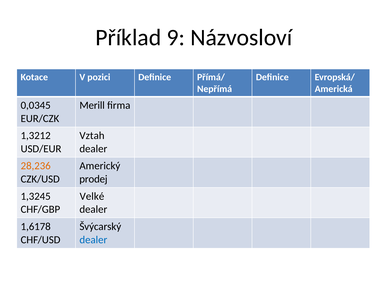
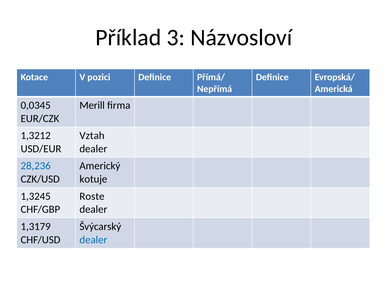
9: 9 -> 3 (176, 38)
28,236 colour: orange -> blue (36, 166)
prodej: prodej -> kotuje (93, 179)
Velké: Velké -> Roste (92, 196)
1,6178: 1,6178 -> 1,3179 (36, 227)
